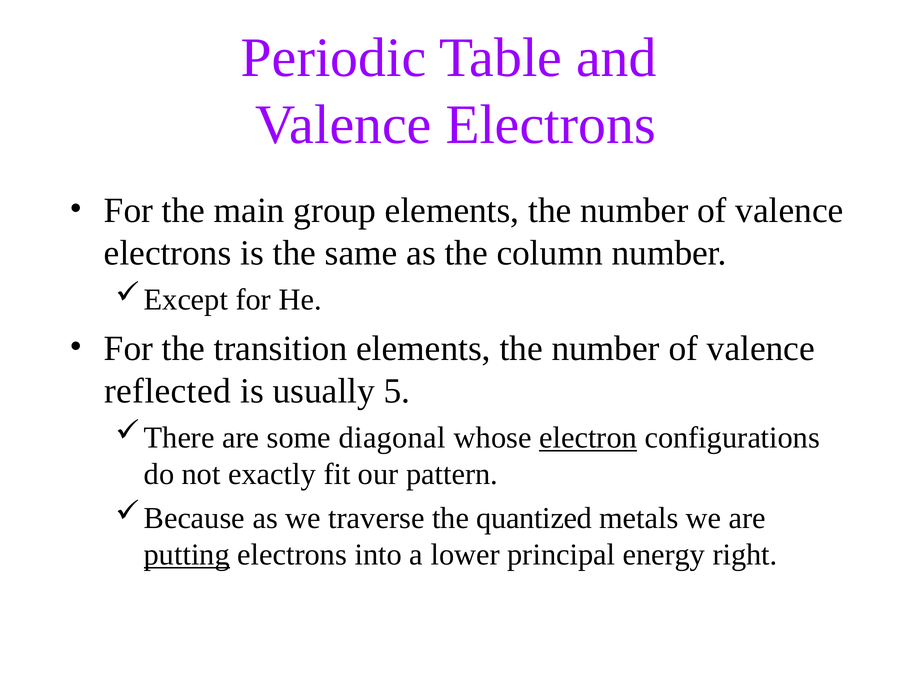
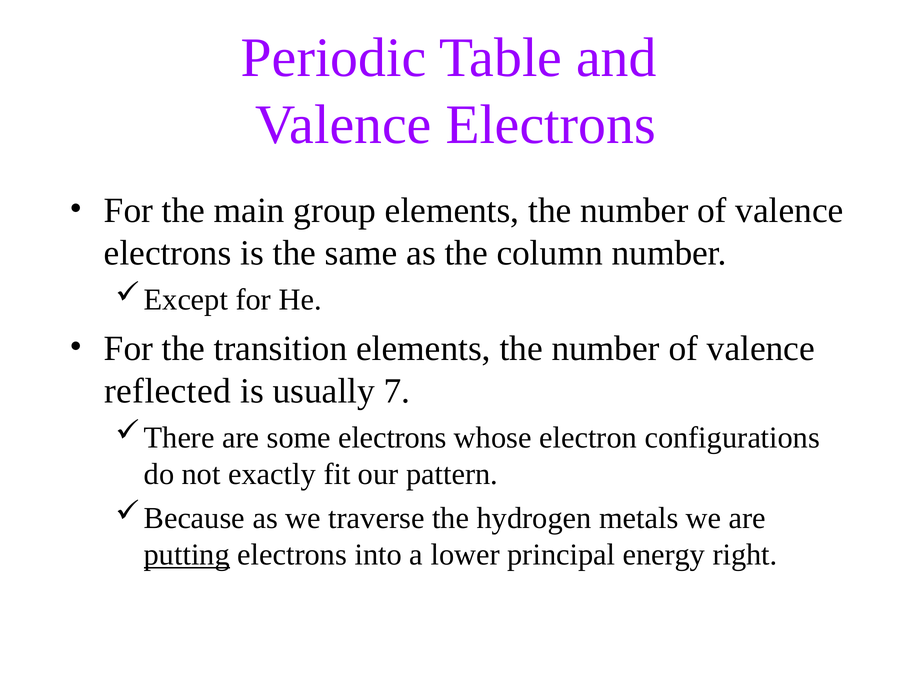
5: 5 -> 7 (397, 391)
some diagonal: diagonal -> electrons (393, 438)
electron underline: present -> none (588, 438)
quantized: quantized -> hydrogen (534, 518)
